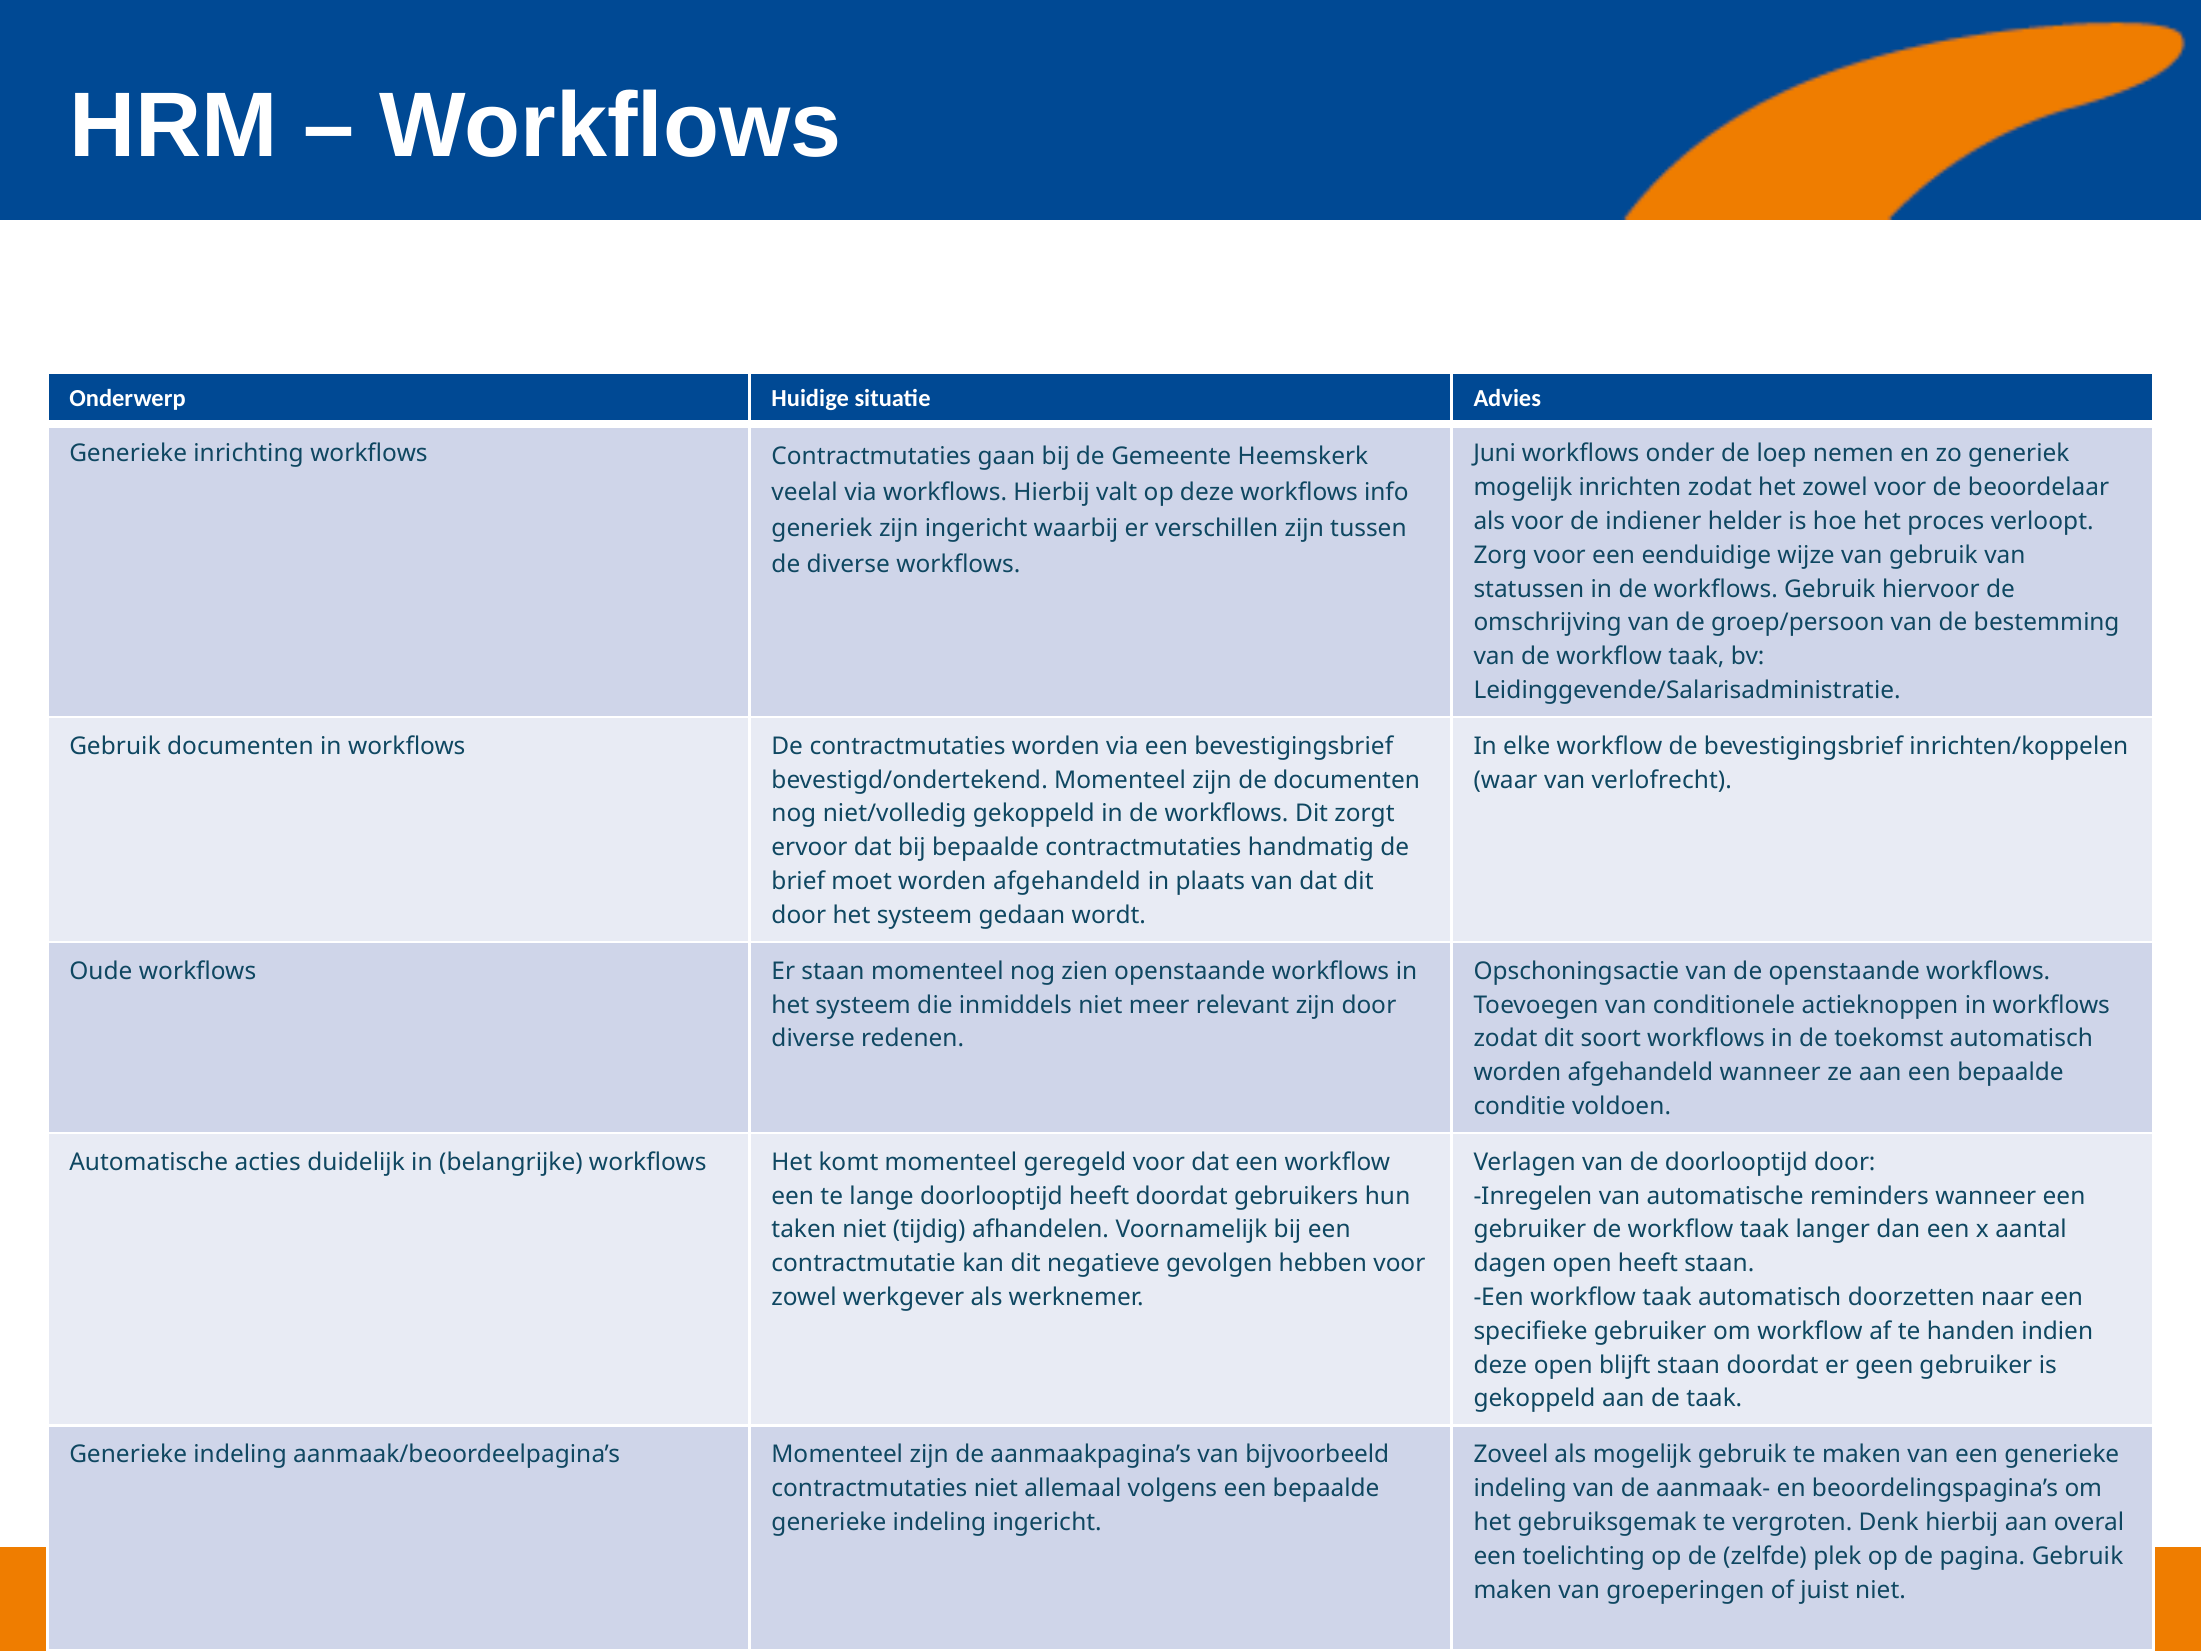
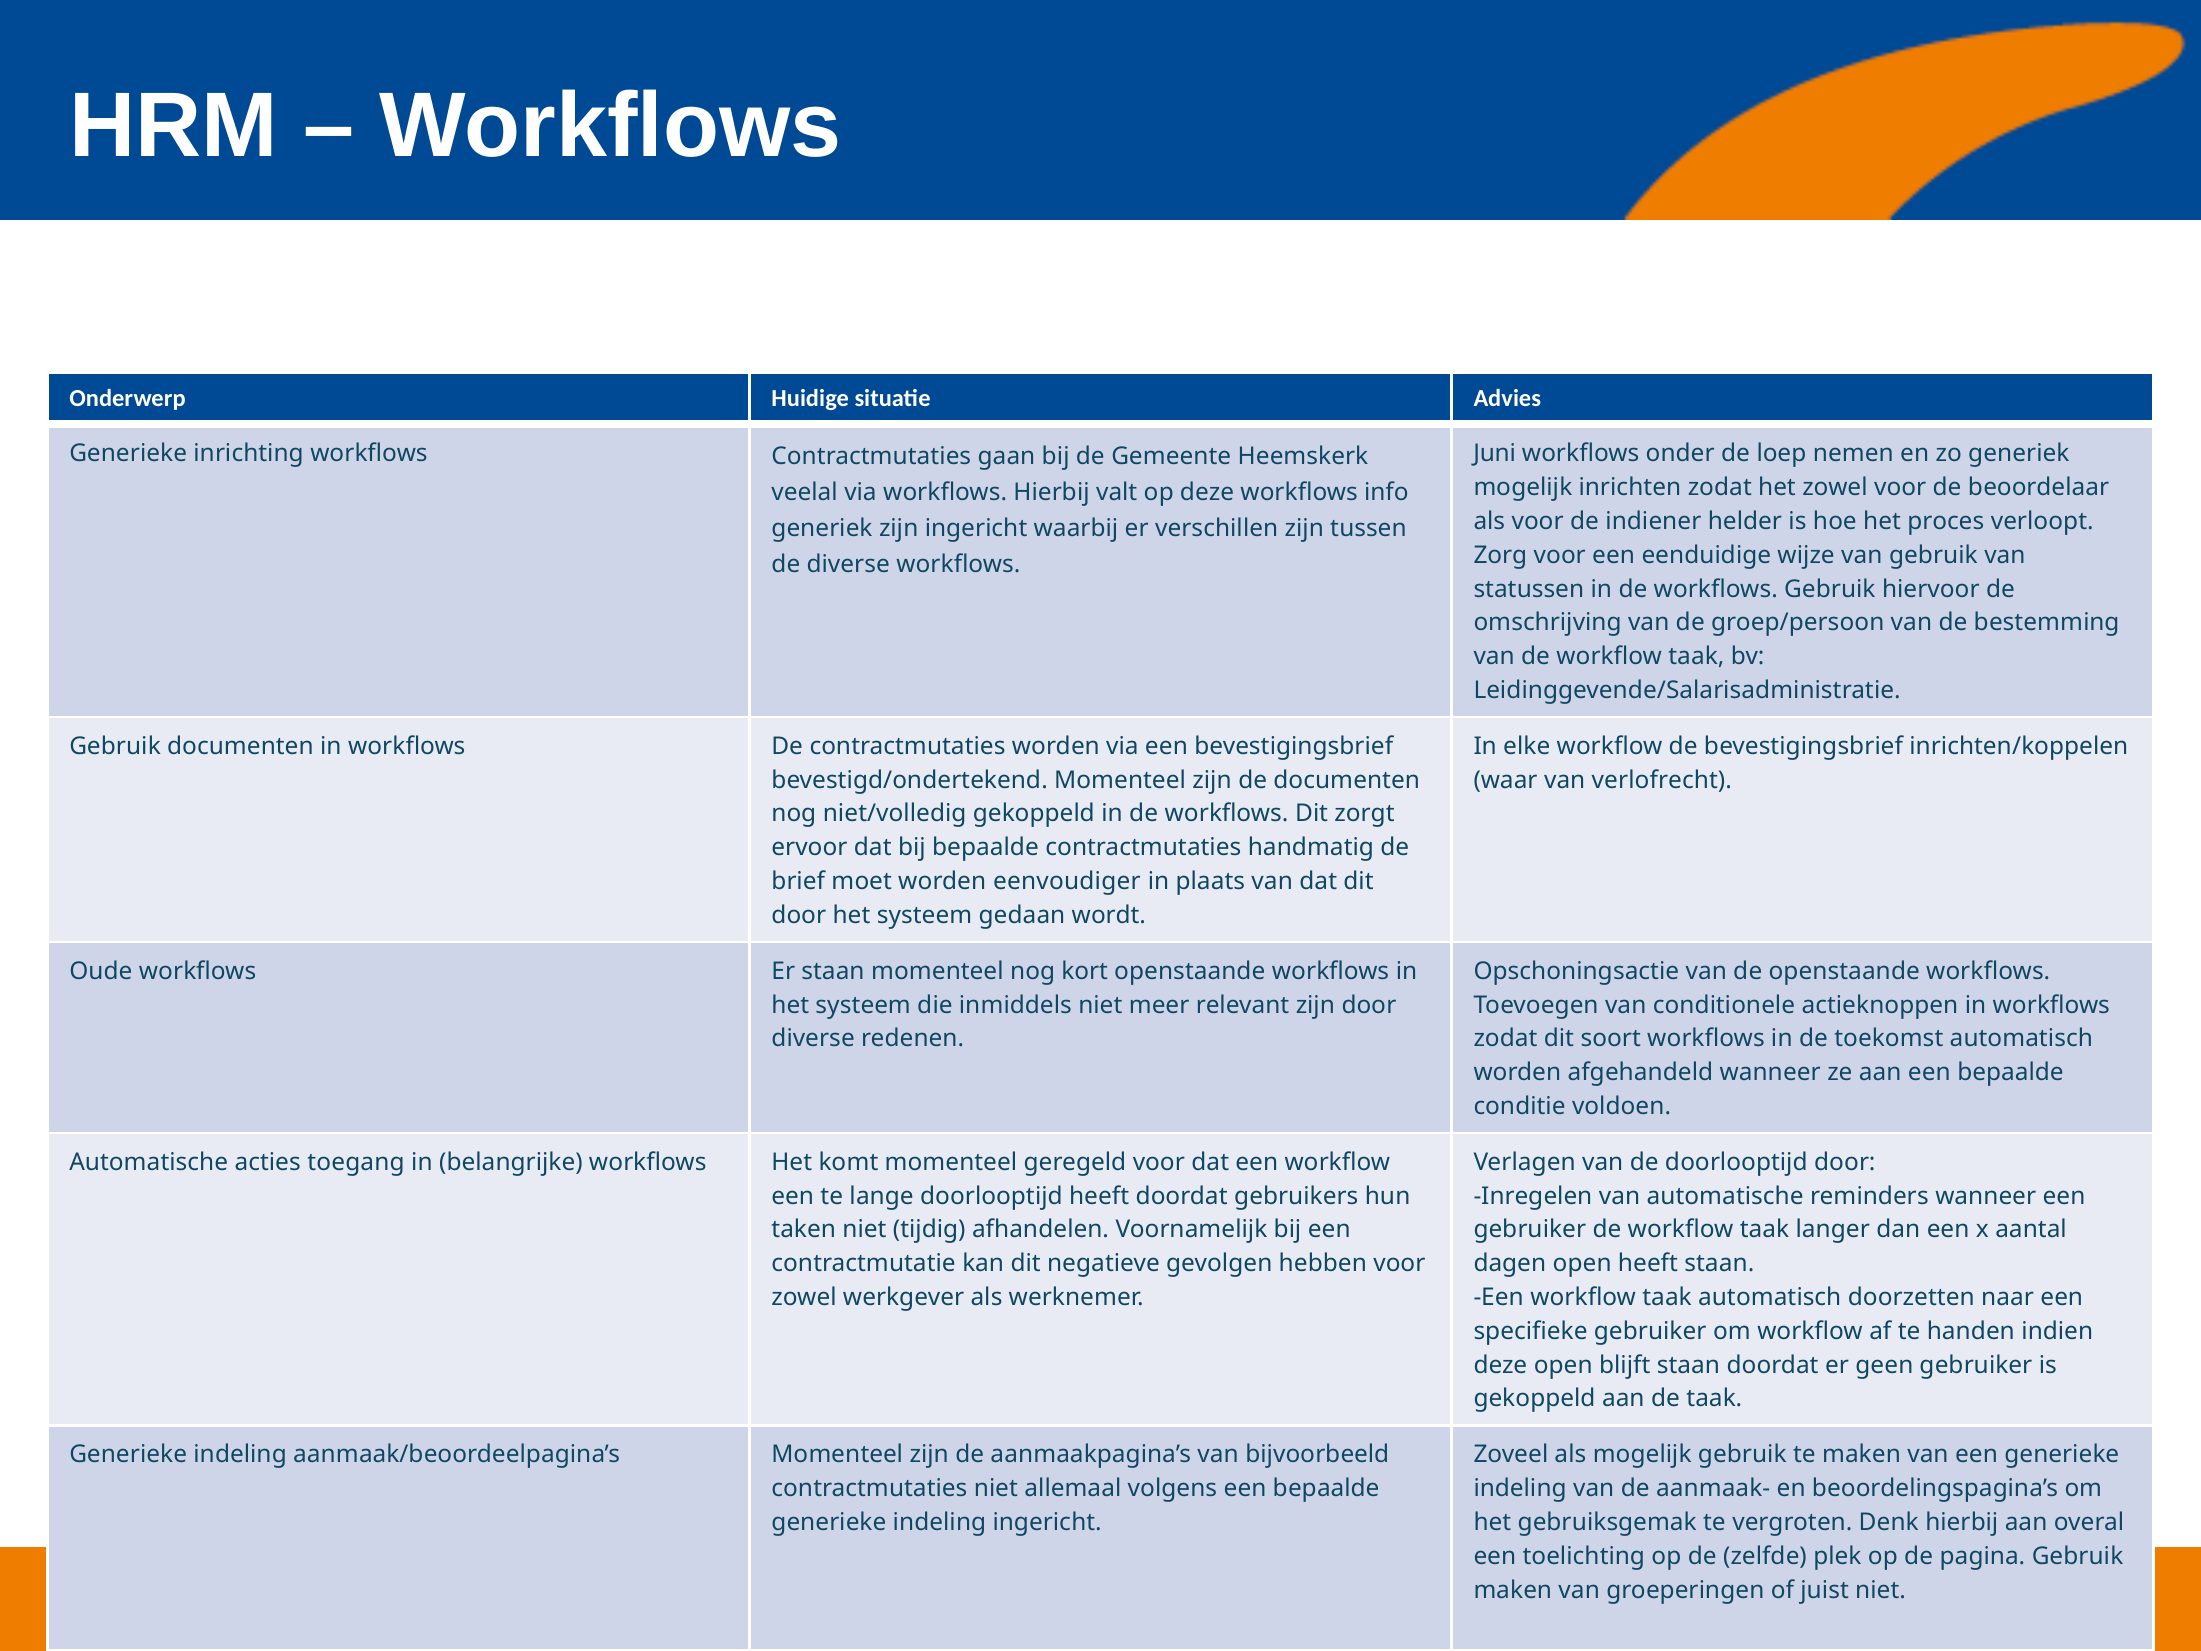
moet worden afgehandeld: afgehandeld -> eenvoudiger (1067, 881)
zien: zien -> kort (1085, 971)
duidelijk: duidelijk -> toegang (356, 1162)
